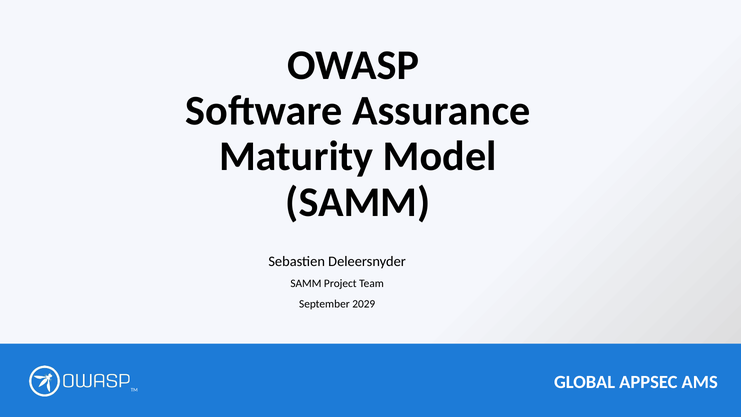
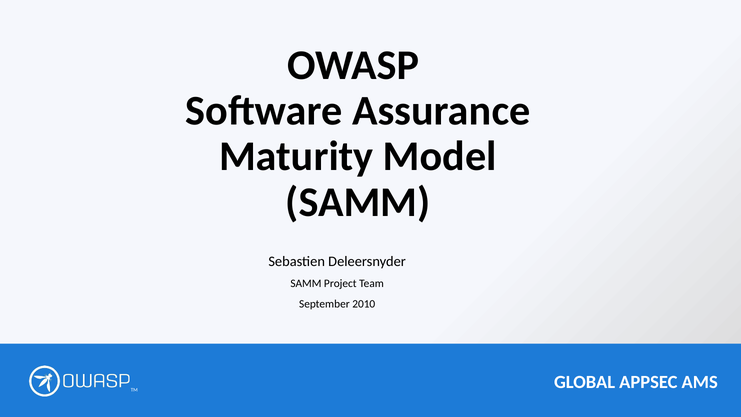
2029: 2029 -> 2010 (364, 304)
